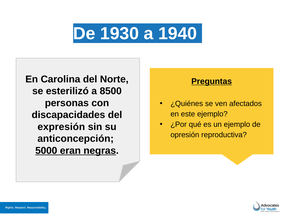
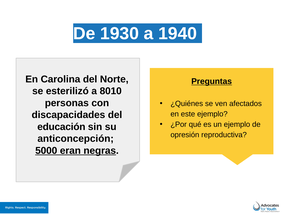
8500: 8500 -> 8010 (111, 91)
expresión: expresión -> educación (61, 127)
